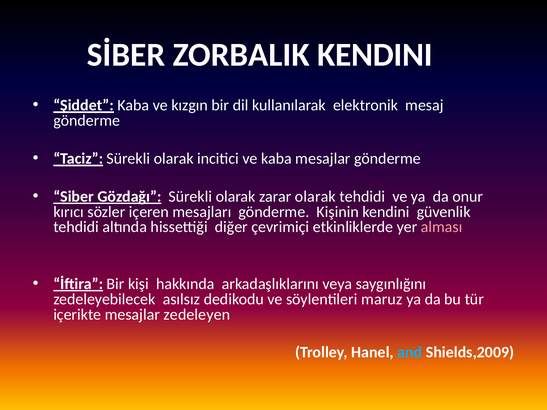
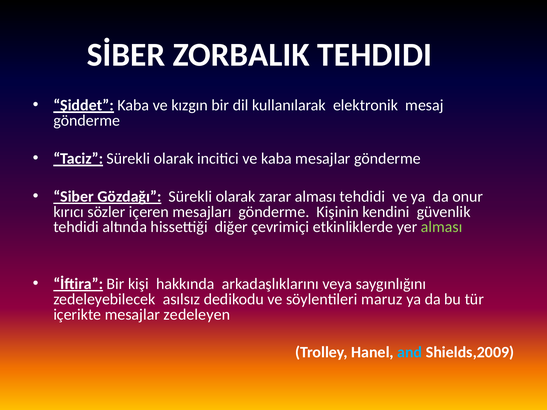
ZORBALIK KENDINI: KENDINI -> TEHDIDI (375, 55)
zarar olarak: olarak -> alması (315, 197)
alması colour: pink -> light green (442, 227)
